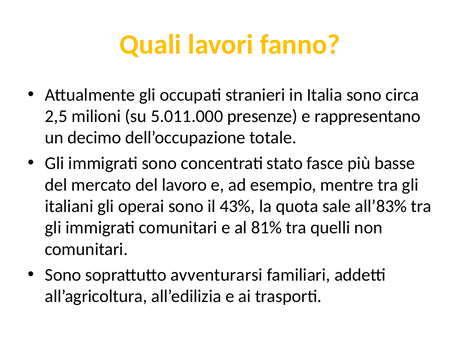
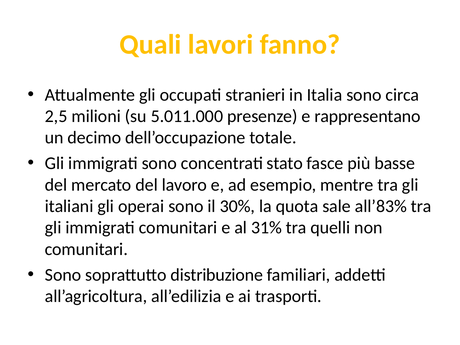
43%: 43% -> 30% (237, 206)
81%: 81% -> 31% (266, 228)
avventurarsi: avventurarsi -> distribuzione (217, 275)
